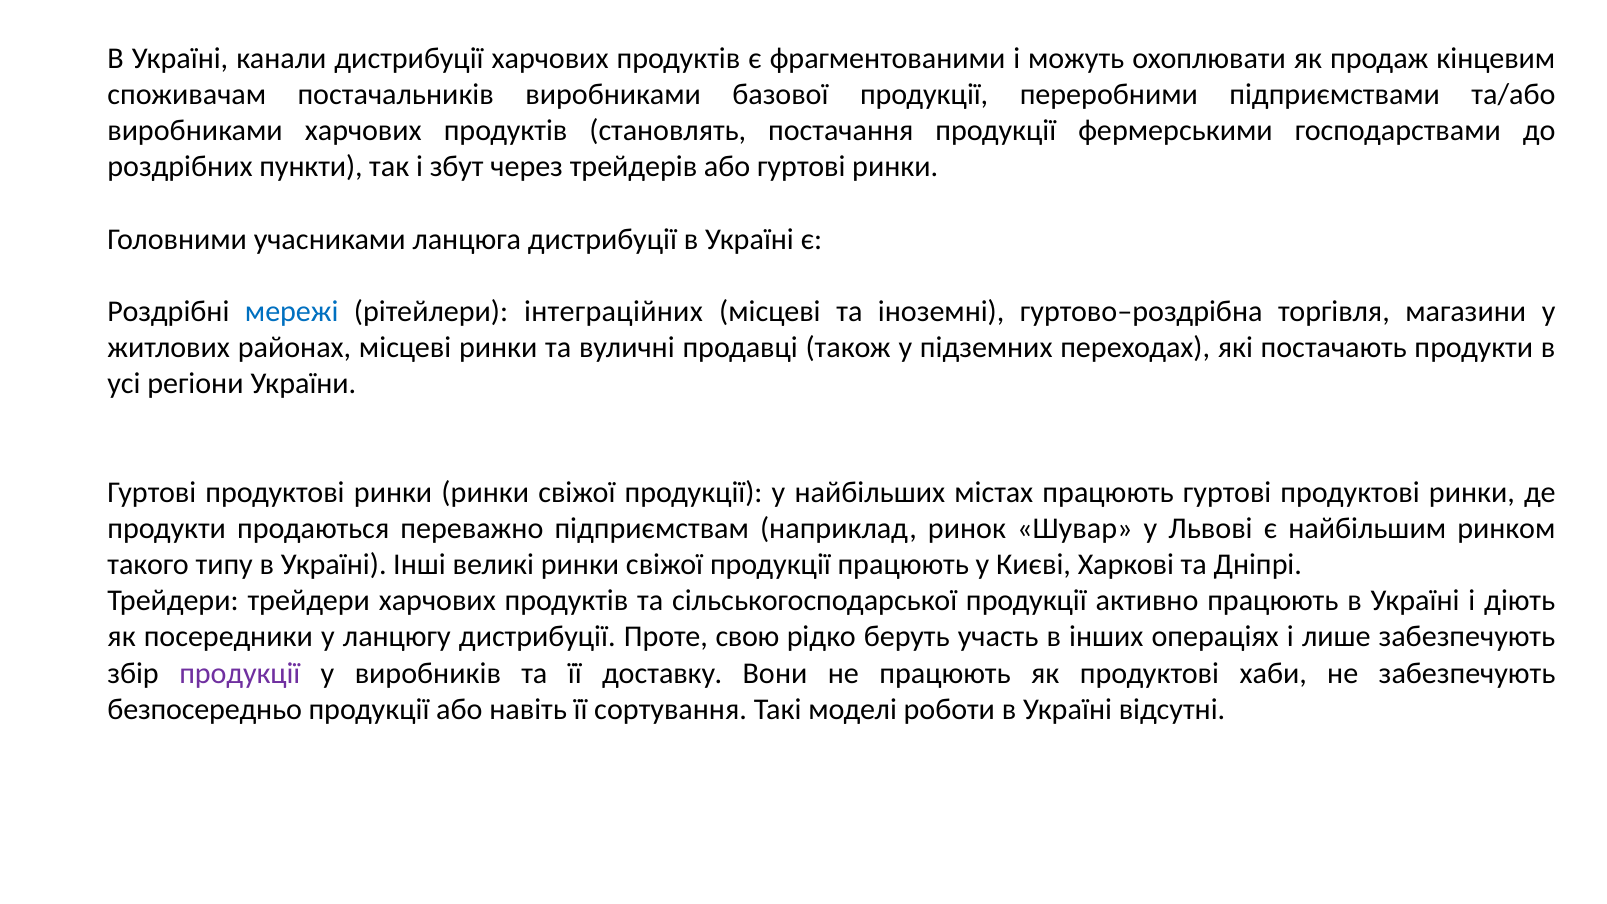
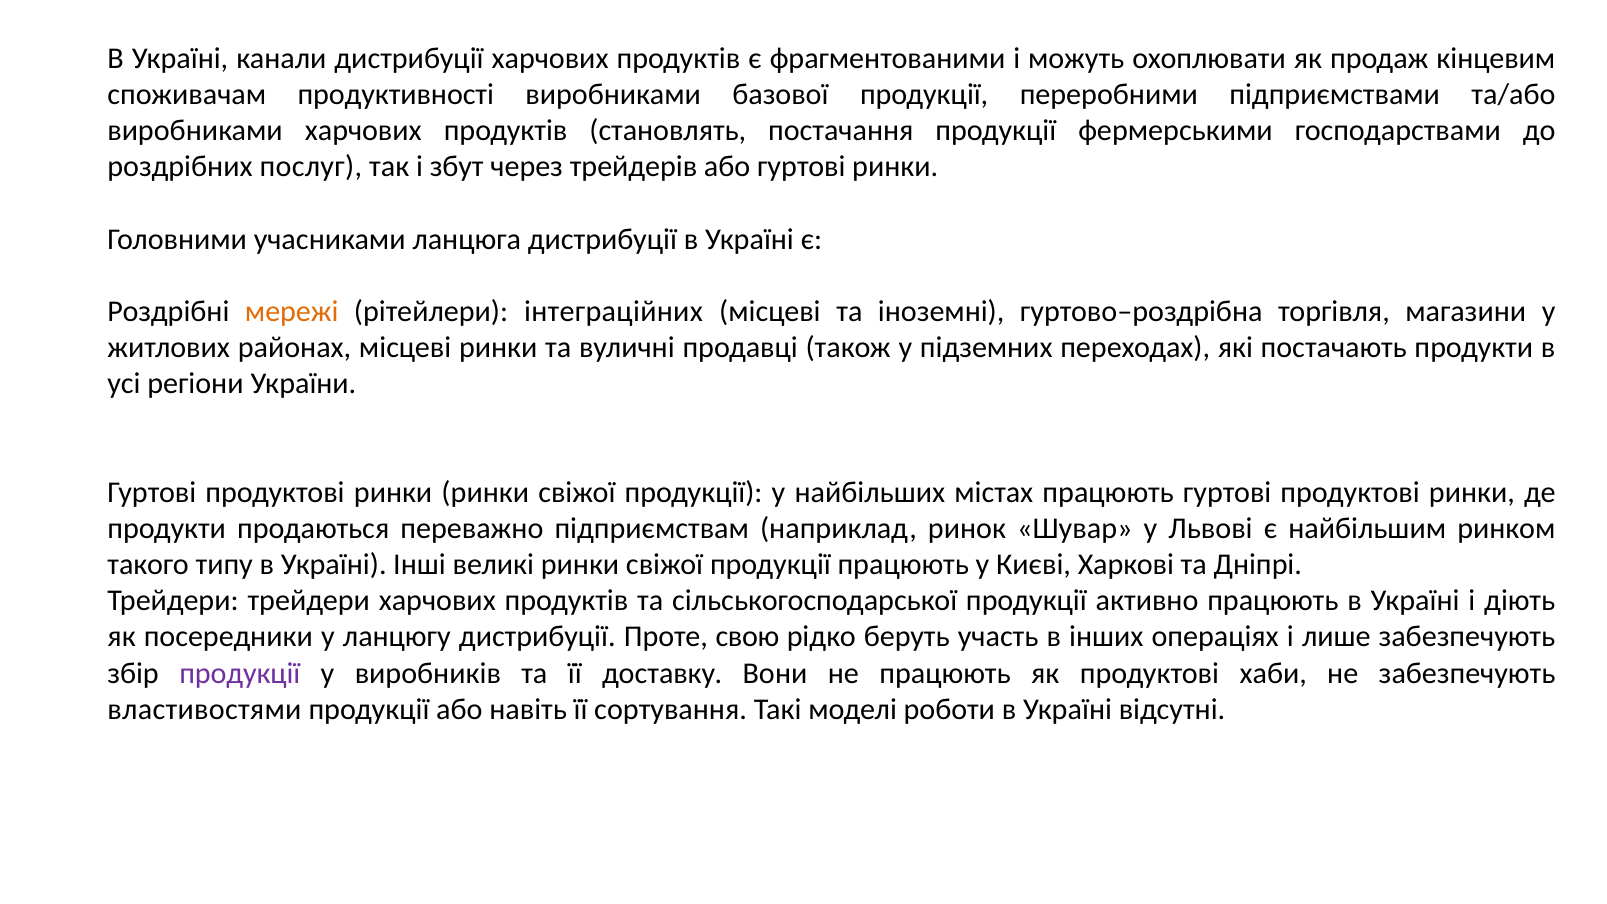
постачальників: постачальників -> продуктивності (396, 95)
пункти: пункти -> послуг (311, 167)
мережі colour: blue -> orange (292, 312)
безпосередньо: безпосередньо -> властивостями (204, 709)
